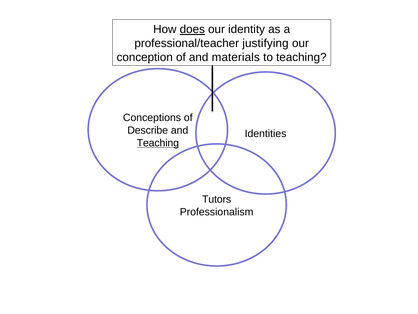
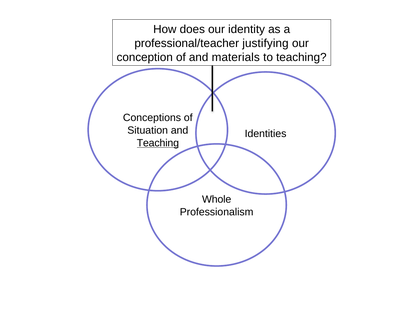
does underline: present -> none (192, 29)
Describe: Describe -> Situation (148, 130)
Tutors: Tutors -> Whole (217, 199)
